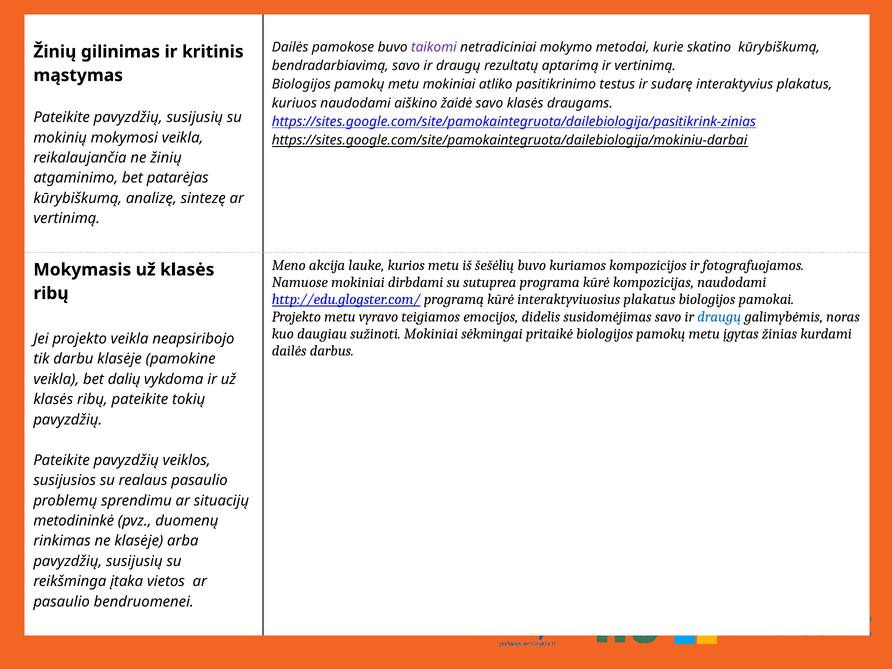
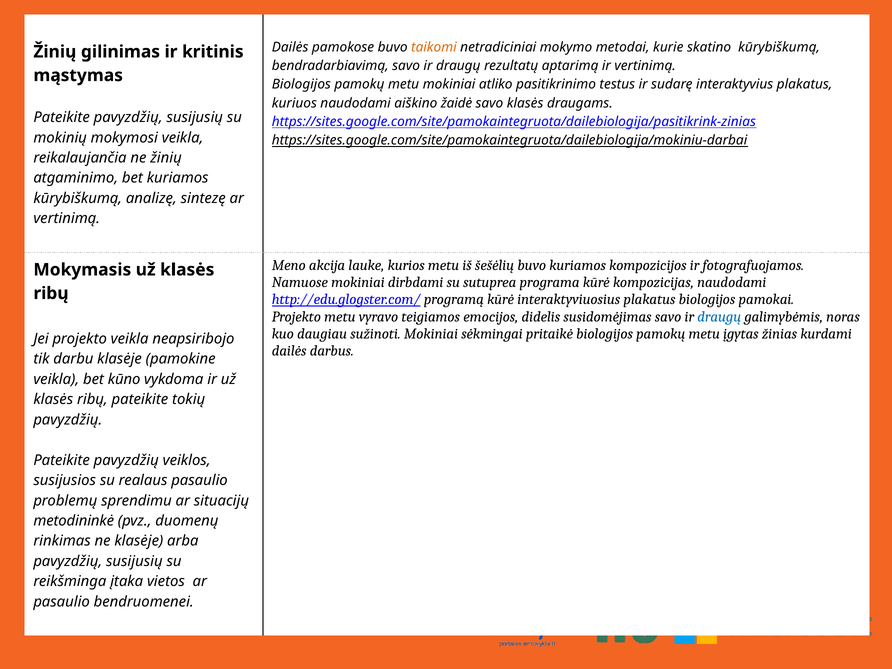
taikomi colour: purple -> orange (434, 47)
bet patarėjas: patarėjas -> kuriamos (178, 178)
dalių: dalių -> kūno (124, 379)
